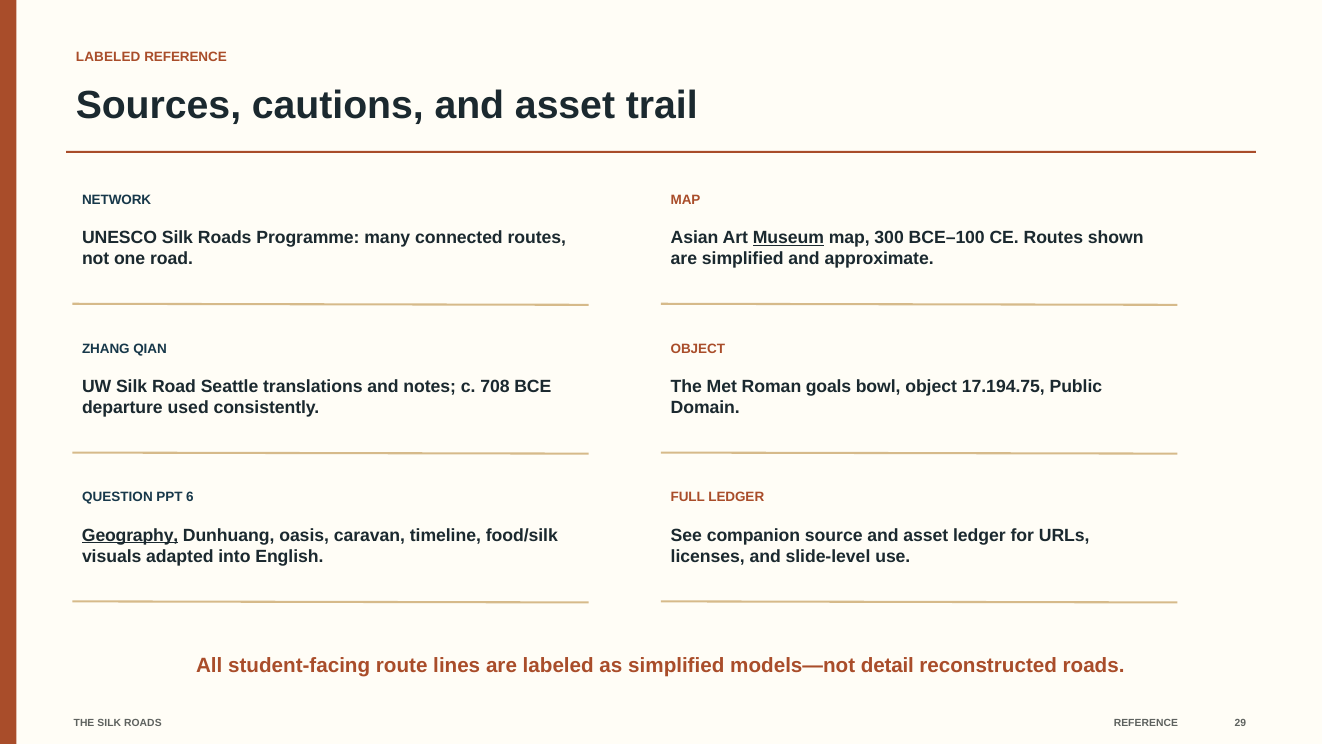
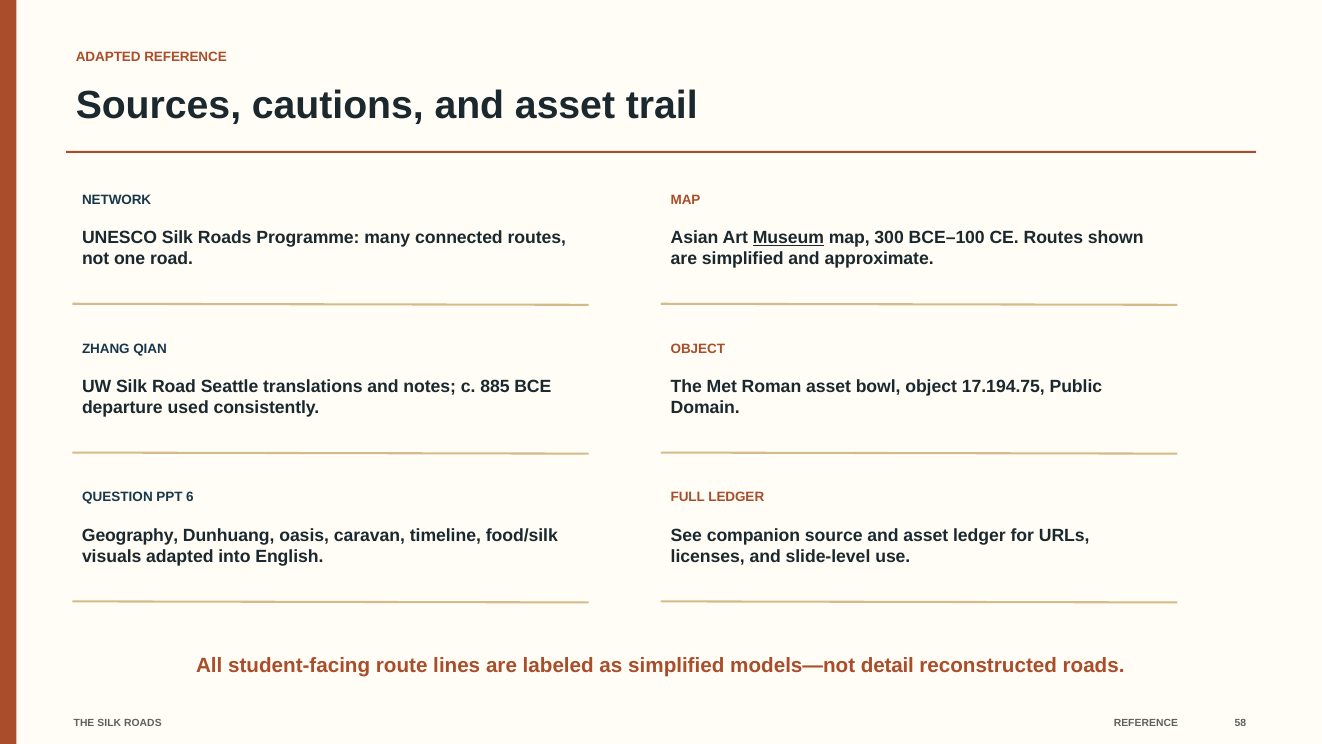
LABELED: LABELED -> ADAPTED (108, 57)
708: 708 -> 885 (495, 386)
Roman goals: goals -> asset (829, 386)
Geography underline: present -> none (130, 535)
29: 29 -> 58 (1240, 722)
